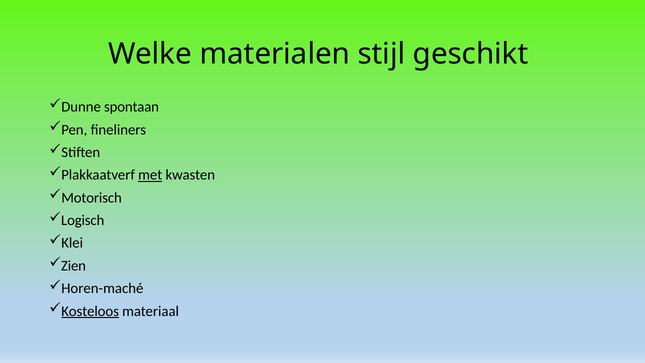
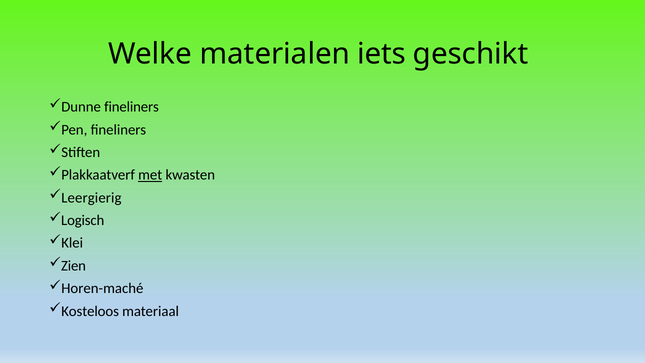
stijl: stijl -> iets (382, 54)
Dunne spontaan: spontaan -> fineliners (132, 107)
Motorisch: Motorisch -> Leergierig (91, 198)
Kosteloos underline: present -> none (90, 311)
